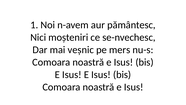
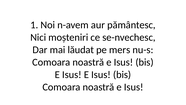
veșnic: veșnic -> lăudat (81, 50)
